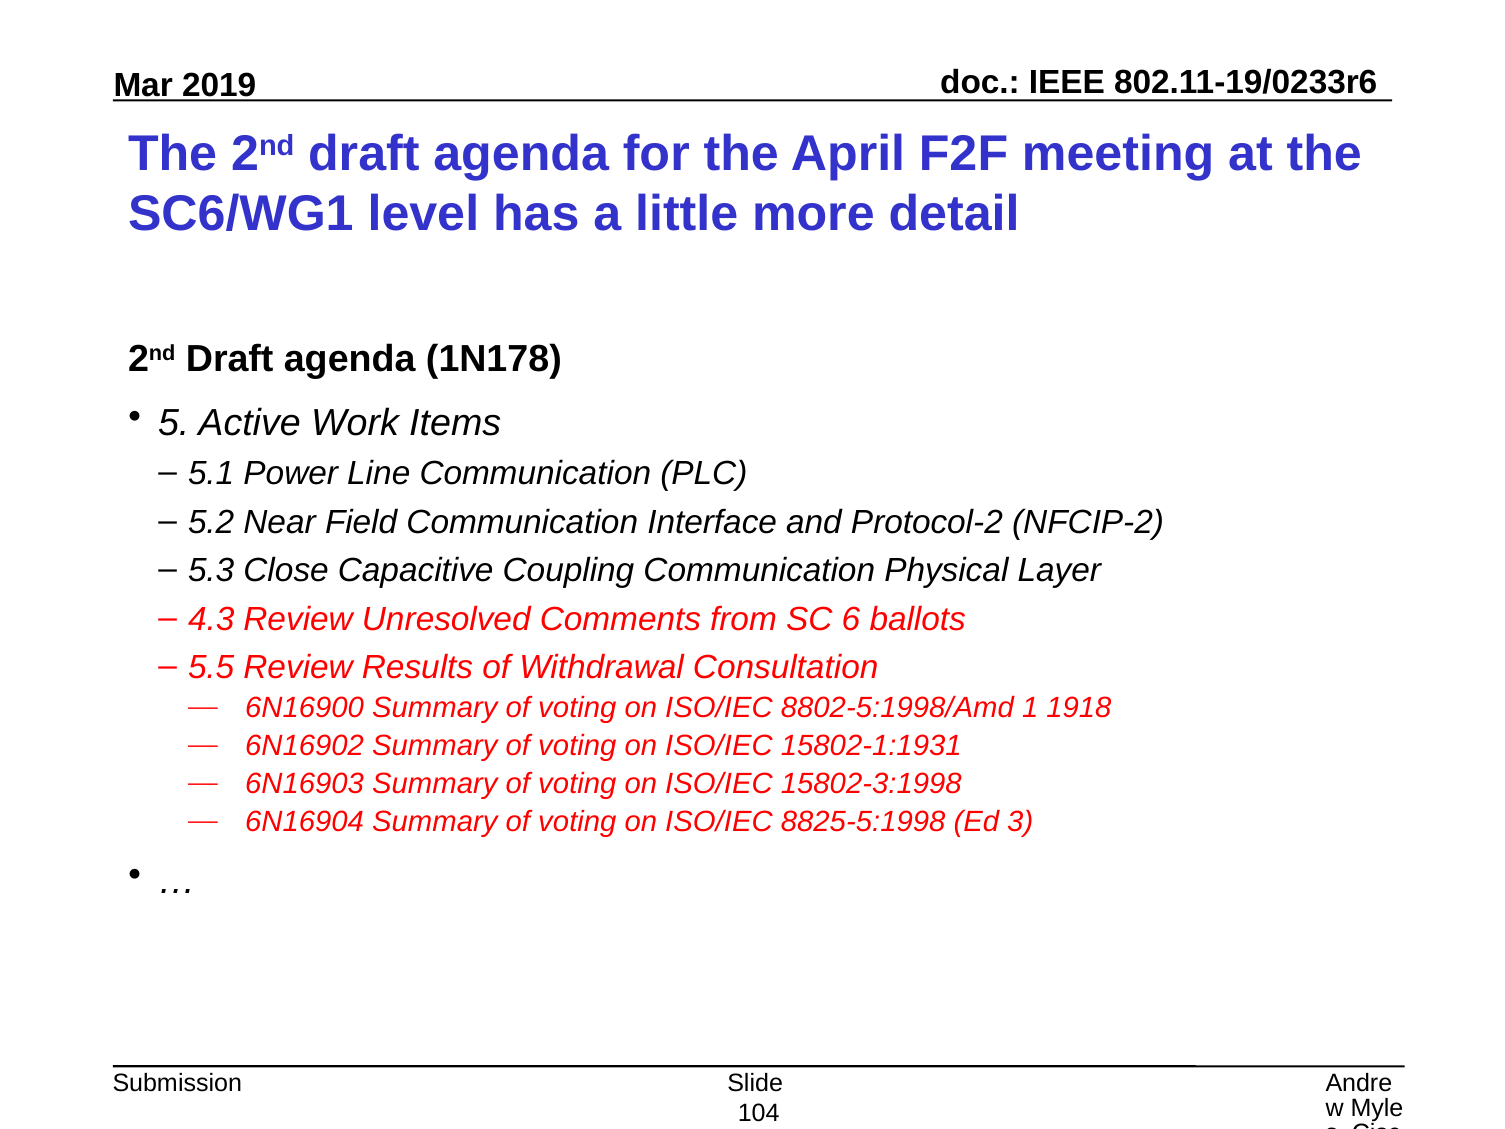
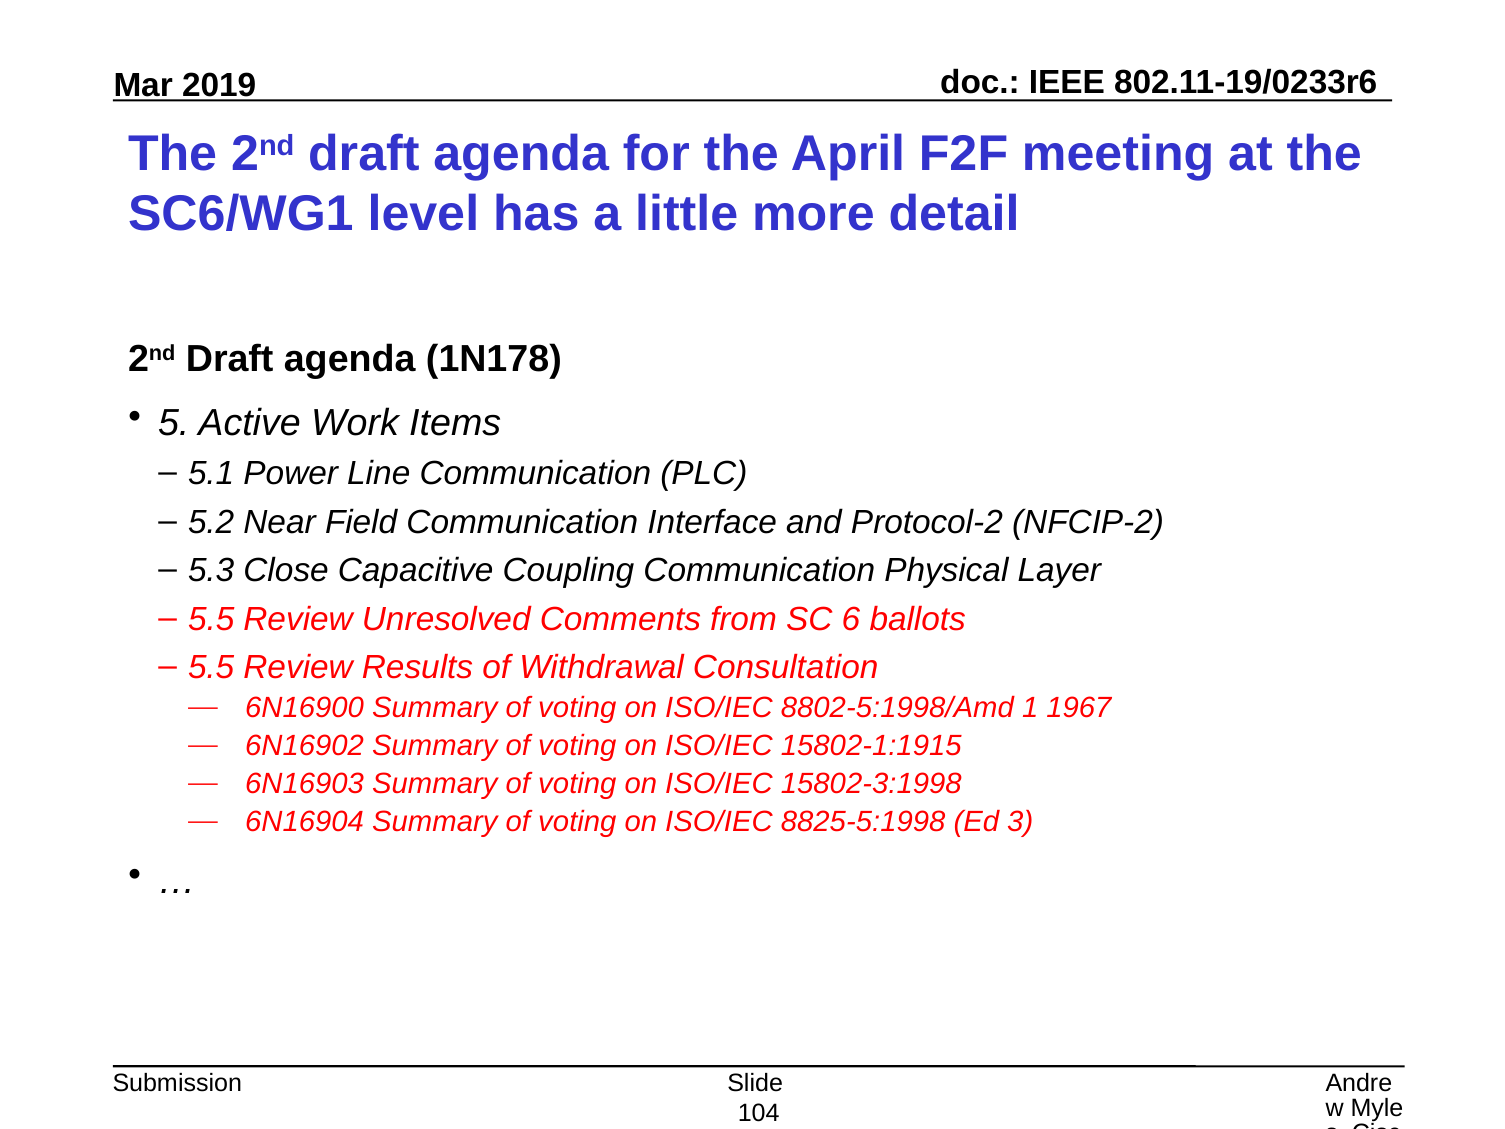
4.3: 4.3 -> 5.5 (211, 619)
1918: 1918 -> 1967 (1079, 708)
15802-1:1931: 15802-1:1931 -> 15802-1:1915 (871, 746)
